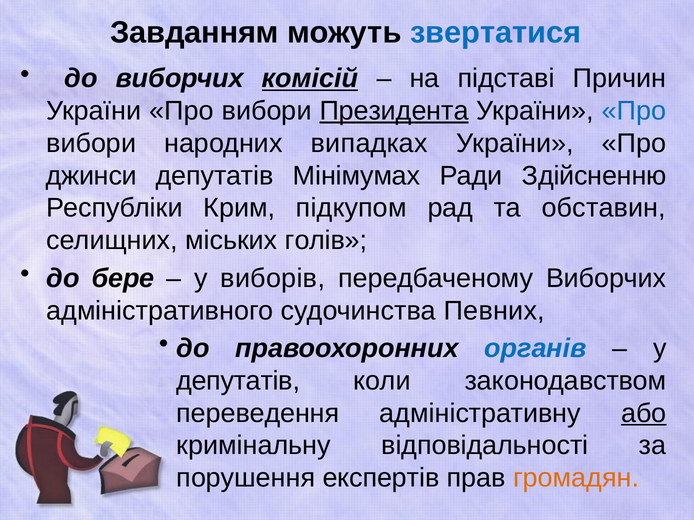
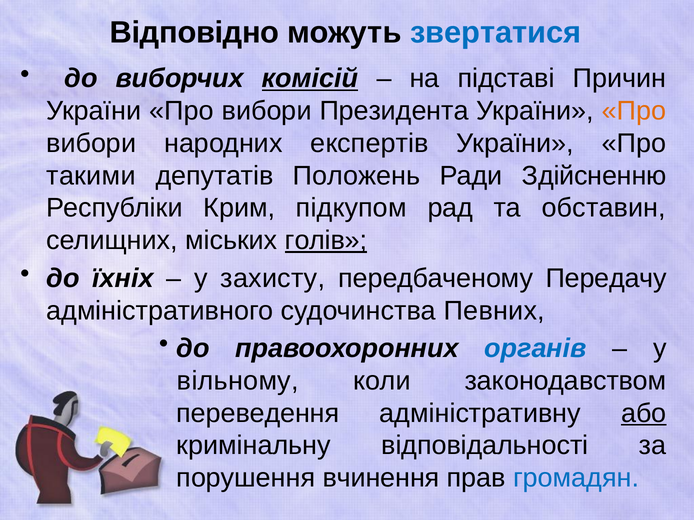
Завданням: Завданням -> Відповідно (195, 33)
Президента underline: present -> none (394, 111)
Про colour: blue -> orange (634, 111)
випадках: випадках -> експертів (369, 143)
джинси: джинси -> такими (91, 176)
Мінімумах: Мінімумах -> Положень (357, 176)
голів underline: none -> present (326, 241)
бере: бере -> їхніх (123, 279)
виборів: виборів -> захисту (273, 279)
передбаченому Виборчих: Виборчих -> Передачу (606, 279)
депутатів: депутатів -> вільному (238, 381)
експертів: експертів -> вчинення (381, 478)
громадян colour: orange -> blue (576, 478)
